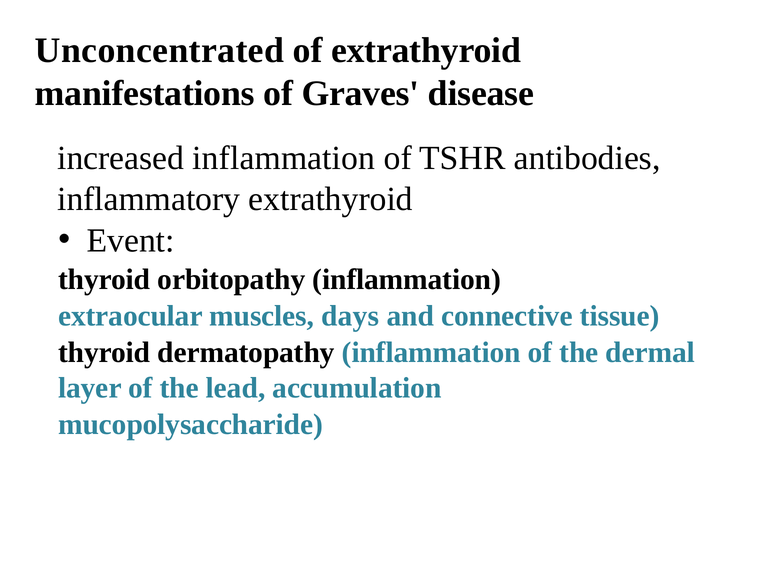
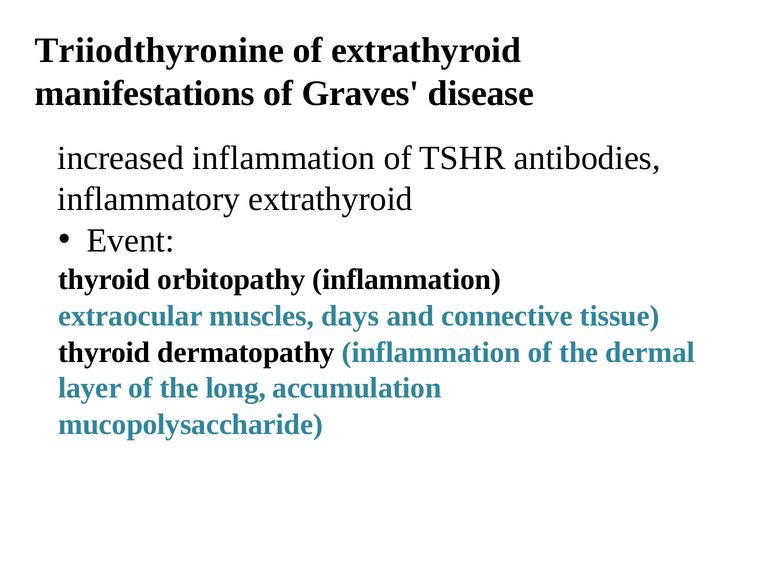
Unconcentrated: Unconcentrated -> Triiodthyronine (160, 50)
lead: lead -> long (236, 388)
